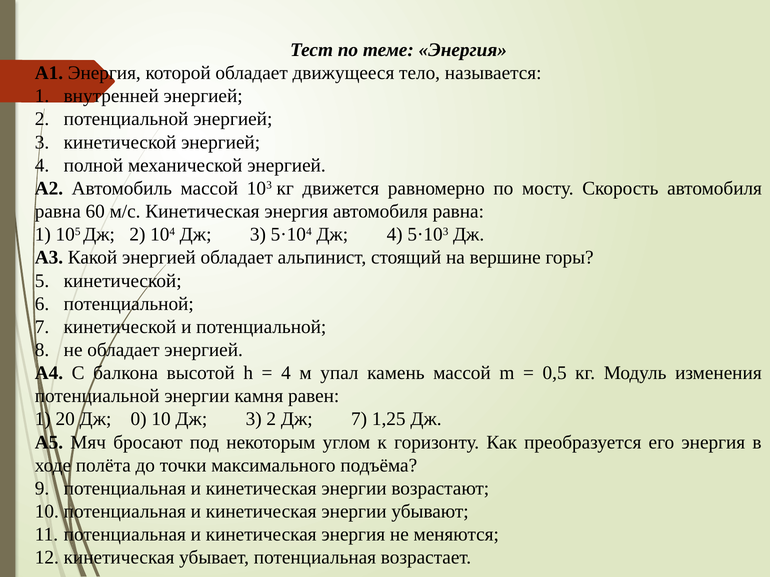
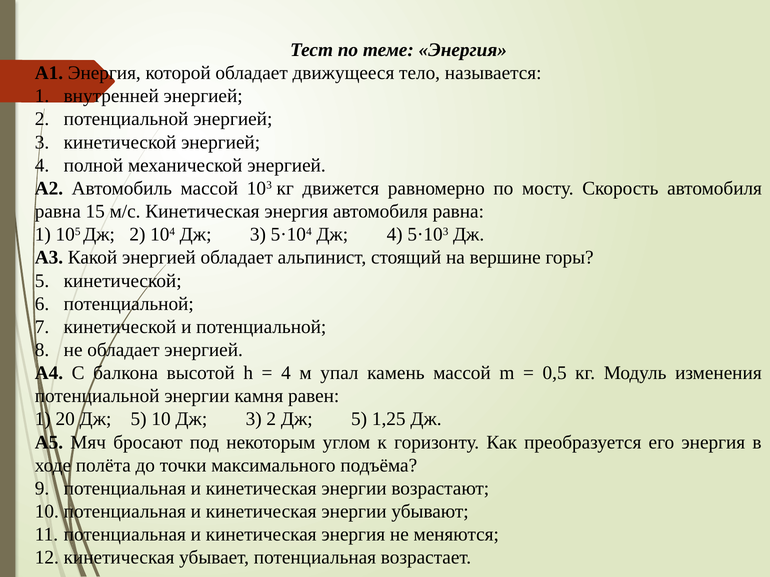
60: 60 -> 15 (95, 212)
20 Дж 0: 0 -> 5 (139, 420)
2 Дж 7: 7 -> 5 (359, 420)
